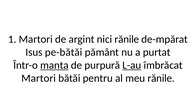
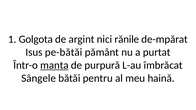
1 Martori: Martori -> Golgota (36, 39)
L-au underline: present -> none (132, 65)
Martori: Martori -> Sângele (39, 78)
meu rănile: rănile -> haină (161, 78)
